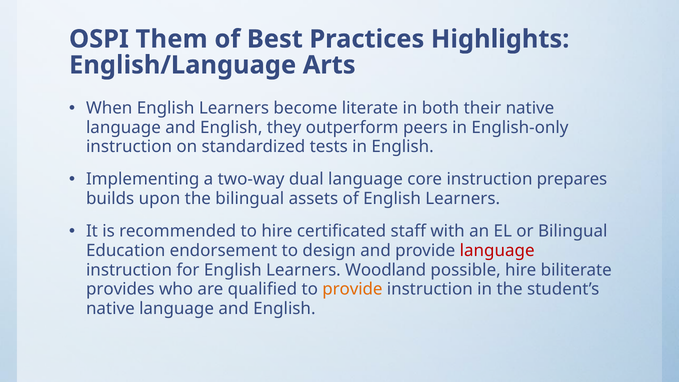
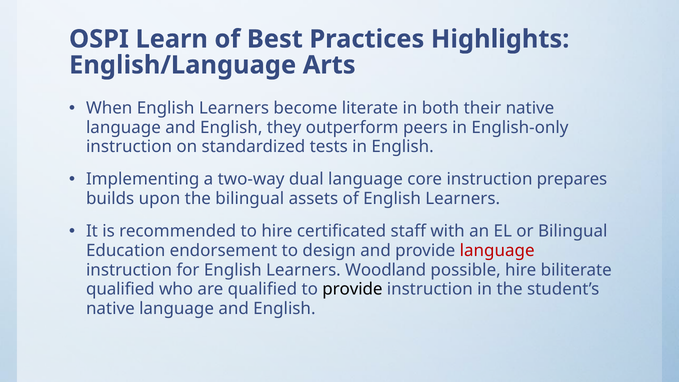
Them: Them -> Learn (172, 39)
provides: provides -> qualified (120, 289)
provide colour: orange -> black (352, 289)
